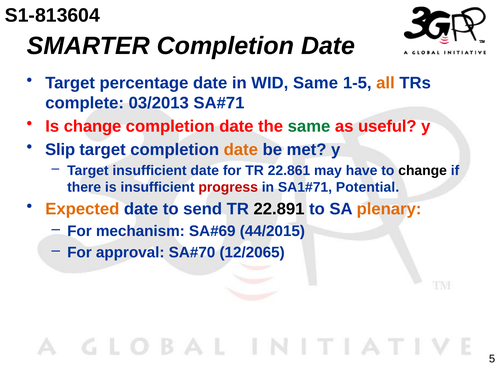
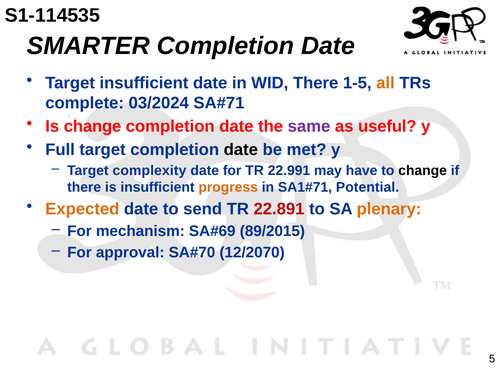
S1-813604: S1-813604 -> S1-114535 (52, 15)
Target percentage: percentage -> insufficient (144, 83)
WID Same: Same -> There (316, 83)
03/2013: 03/2013 -> 03/2024 (159, 103)
same colour: green -> purple (309, 126)
Slip: Slip -> Full (60, 150)
date colour: orange -> black (241, 150)
Target insufficient: insufficient -> complexity (149, 171)
22.861: 22.861 -> 22.991 (289, 171)
progress colour: red -> orange (228, 187)
22.891 colour: black -> red (279, 209)
44/2015: 44/2015 -> 89/2015 (272, 231)
12/2065: 12/2065 -> 12/2070 (252, 253)
